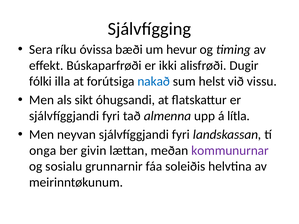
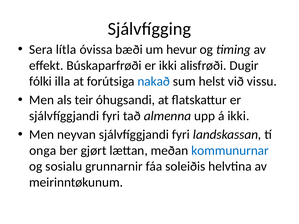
ríku: ríku -> lítla (66, 50)
sikt: sikt -> teir (84, 100)
á lítla: lítla -> ikki (238, 116)
givin: givin -> gjørt (94, 151)
kommunurnar colour: purple -> blue (230, 151)
